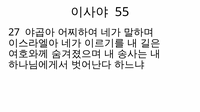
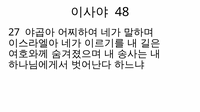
55: 55 -> 48 (122, 12)
